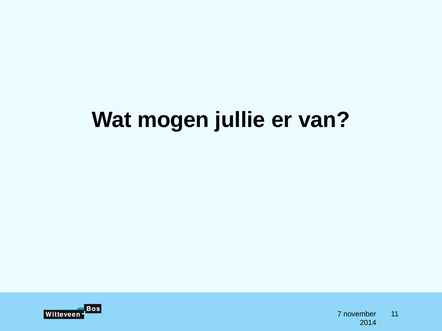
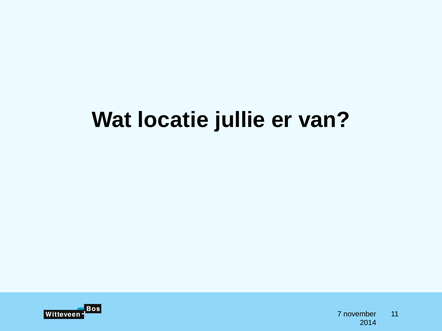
mogen: mogen -> locatie (173, 120)
